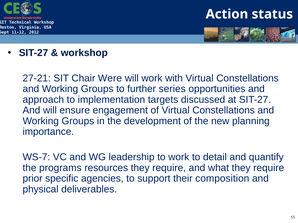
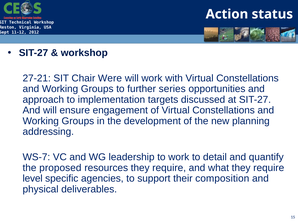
importance: importance -> addressing (48, 132)
programs: programs -> proposed (60, 168)
prior: prior -> level (33, 179)
